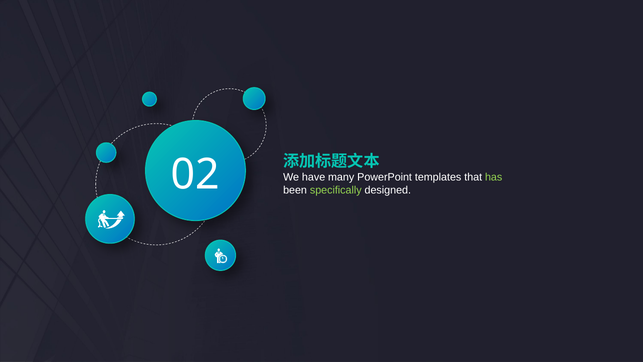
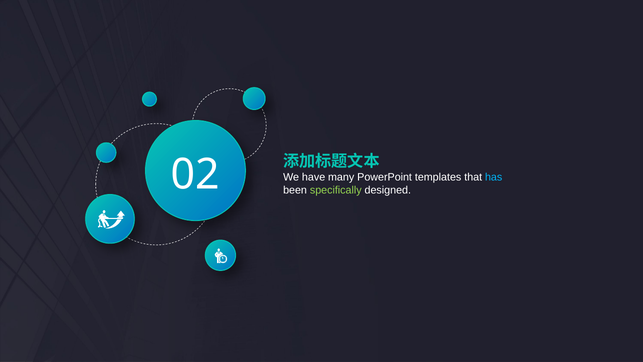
has colour: light green -> light blue (494, 177)
